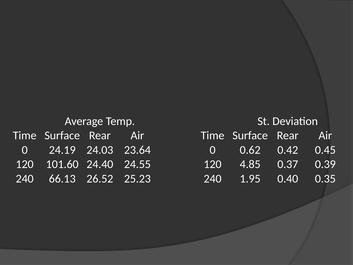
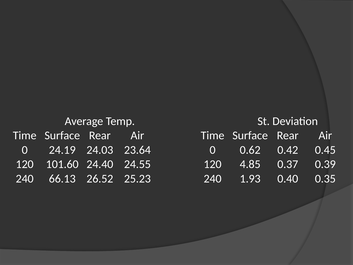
1.95: 1.95 -> 1.93 (250, 179)
